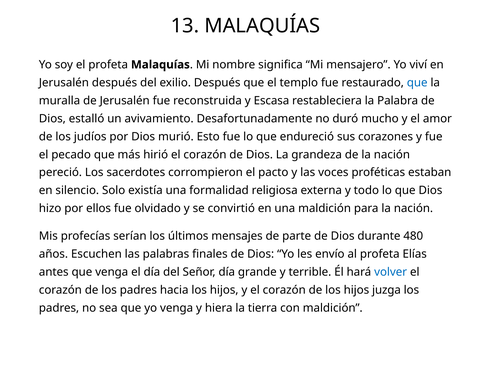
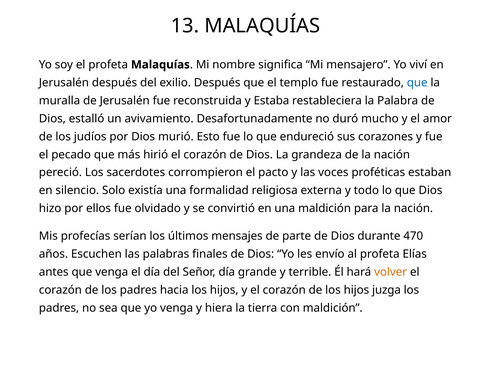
Escasa: Escasa -> Estaba (271, 100)
480: 480 -> 470 (413, 236)
volver colour: blue -> orange (391, 271)
